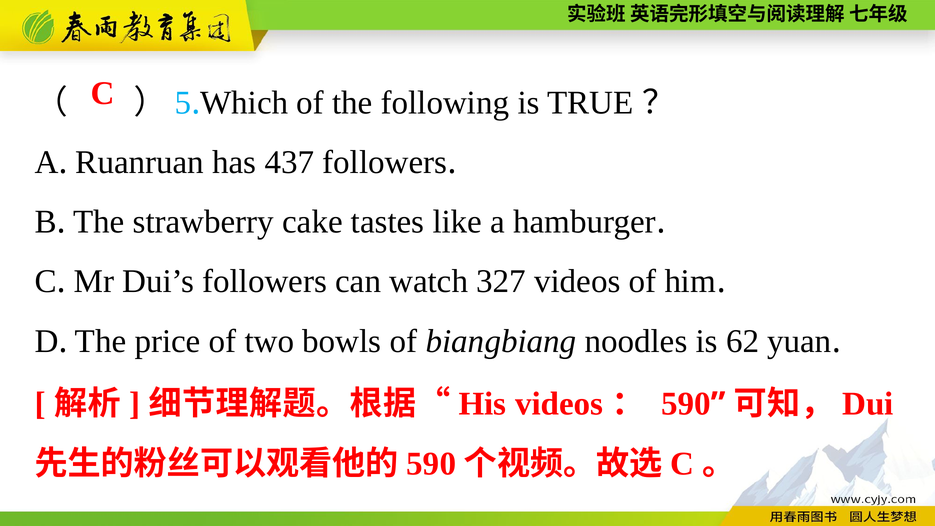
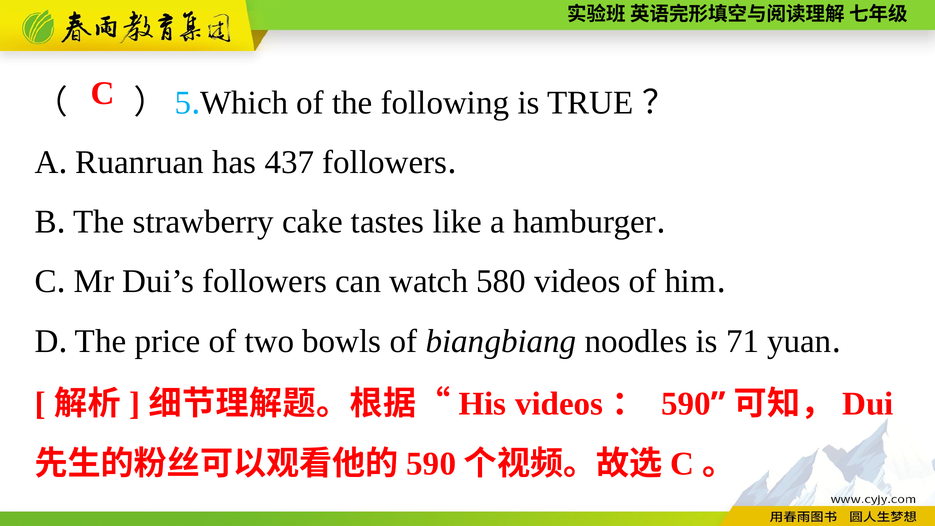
327: 327 -> 580 (501, 282)
62: 62 -> 71 (743, 341)
